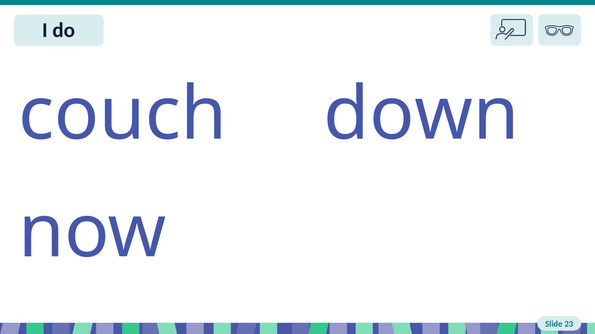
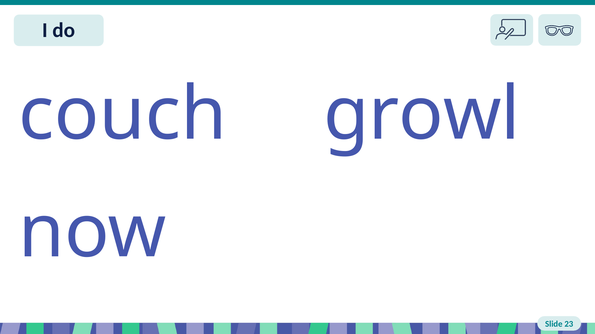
down: down -> growl (422, 114)
